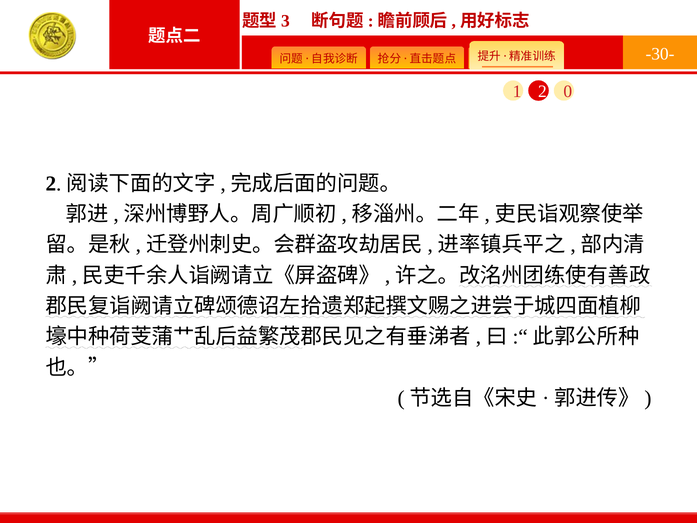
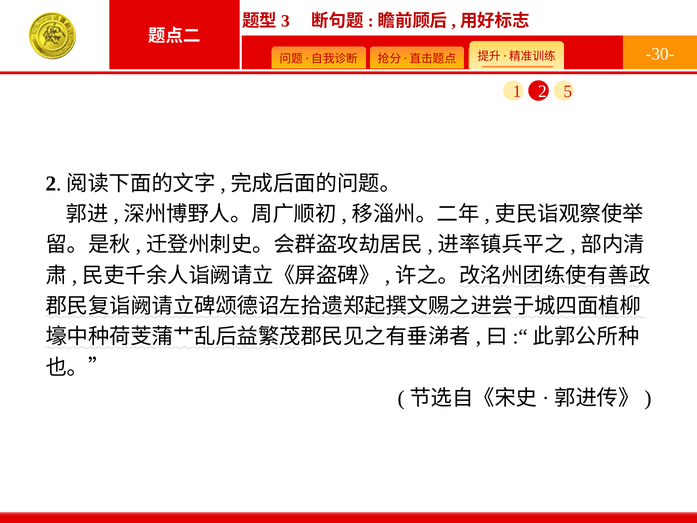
0: 0 -> 5 (568, 92)
